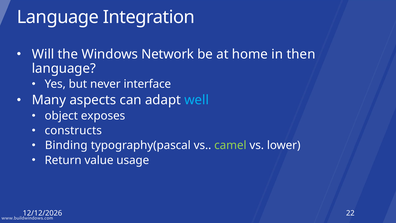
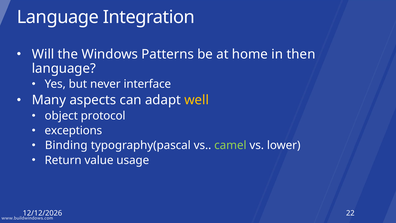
Network: Network -> Patterns (168, 54)
well colour: light blue -> yellow (197, 100)
exposes: exposes -> protocol (103, 116)
constructs: constructs -> exceptions (73, 131)
